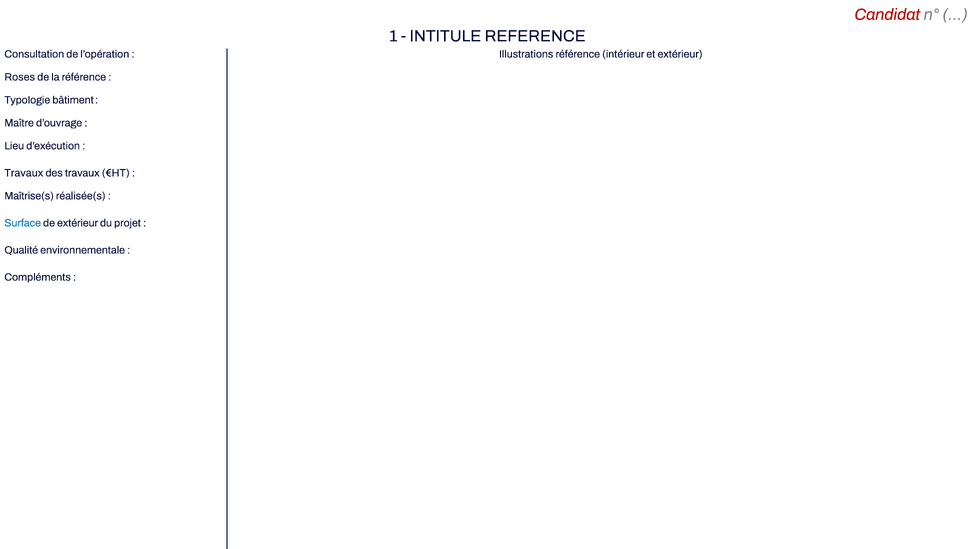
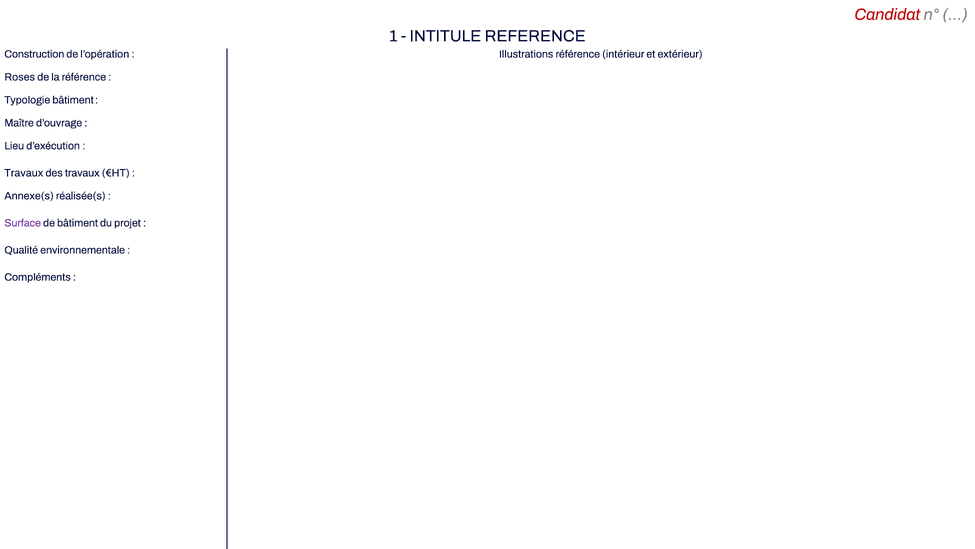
Consultation: Consultation -> Construction (34, 54)
Maîtrise(s: Maîtrise(s -> Annexe(s (29, 196)
Surface colour: blue -> purple (23, 223)
de extérieur: extérieur -> bâtiment (78, 223)
